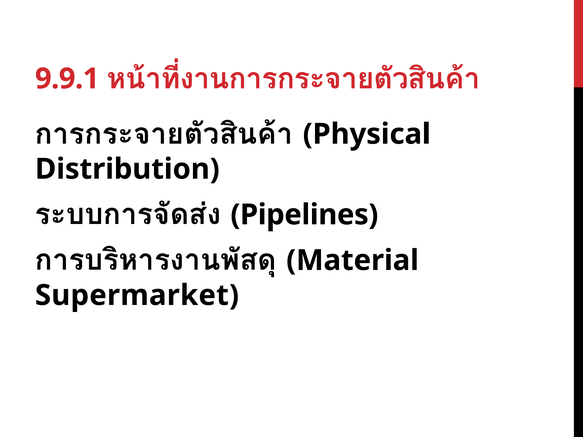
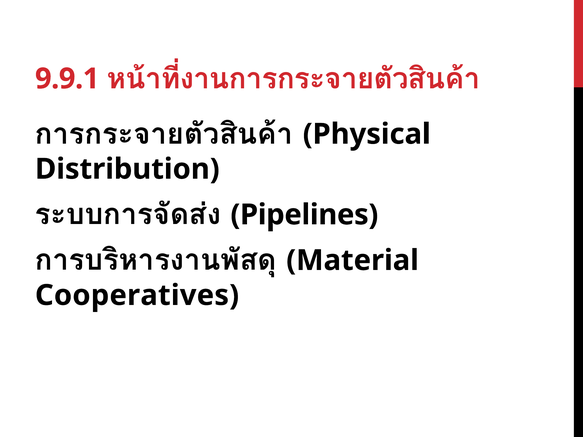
Supermarket: Supermarket -> Cooperatives (137, 295)
